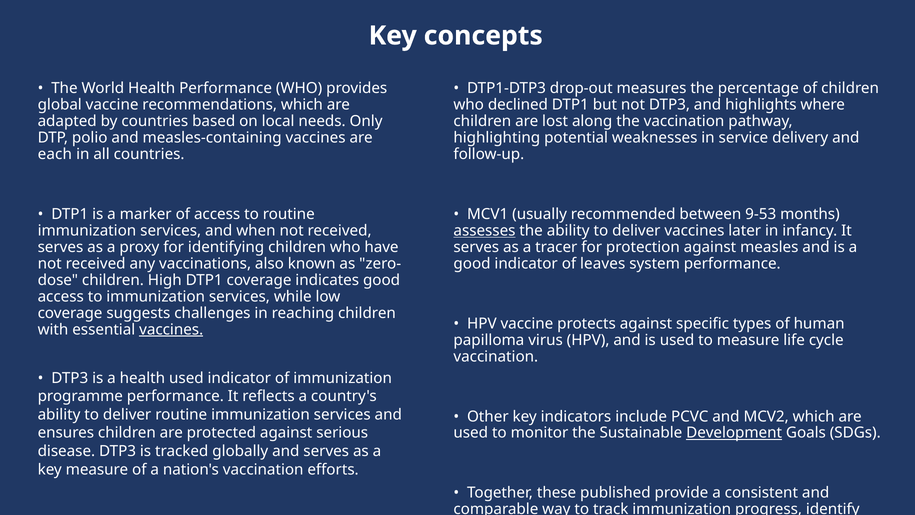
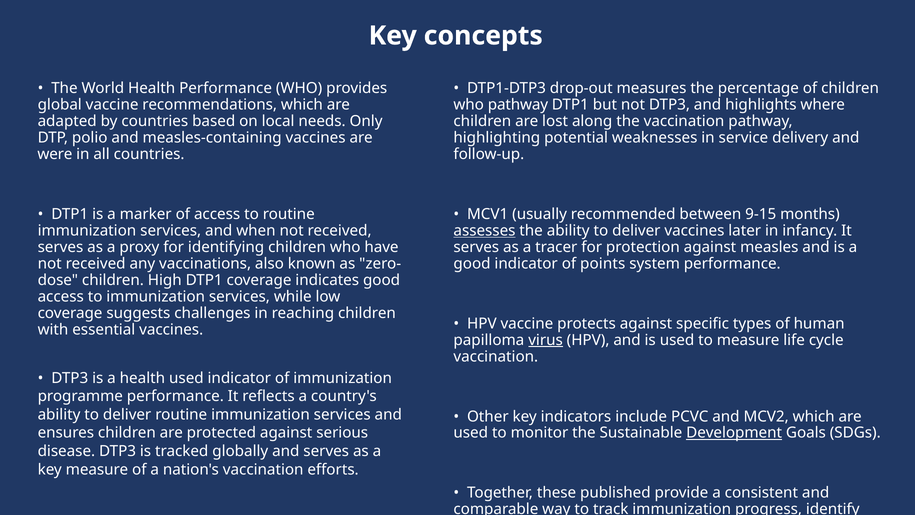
who declined: declined -> pathway (518, 105)
each: each -> were (55, 154)
9-53: 9-53 -> 9-15 (761, 214)
leaves: leaves -> points (603, 263)
vaccines underline: present -> none (171, 329)
virus underline: none -> present (546, 340)
